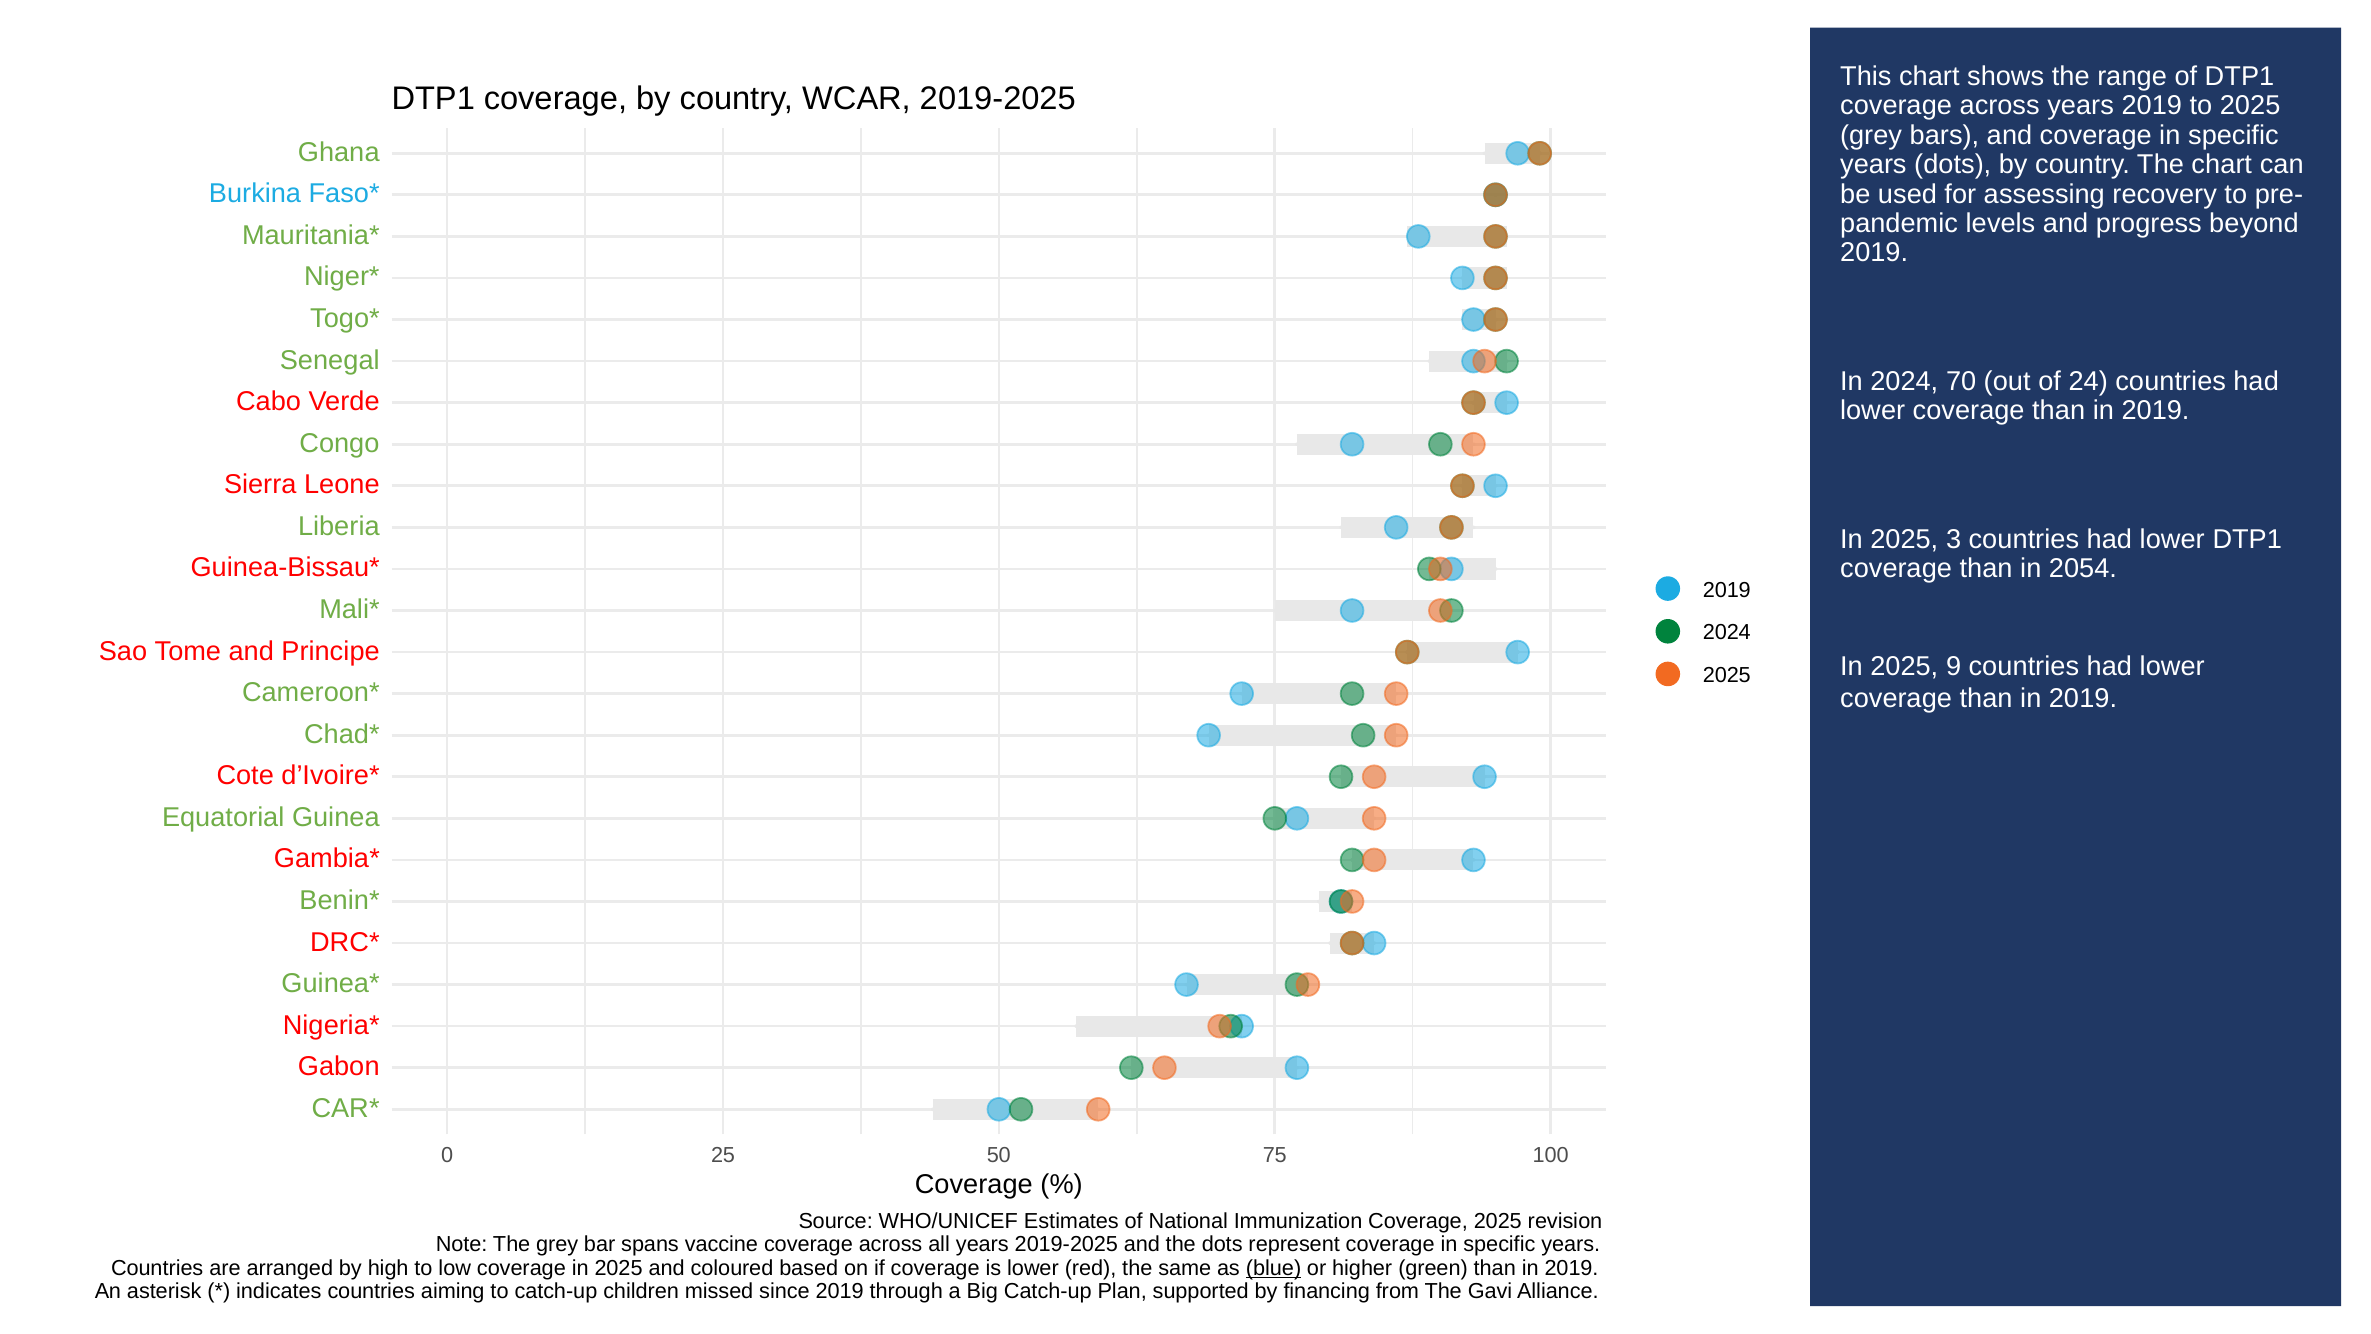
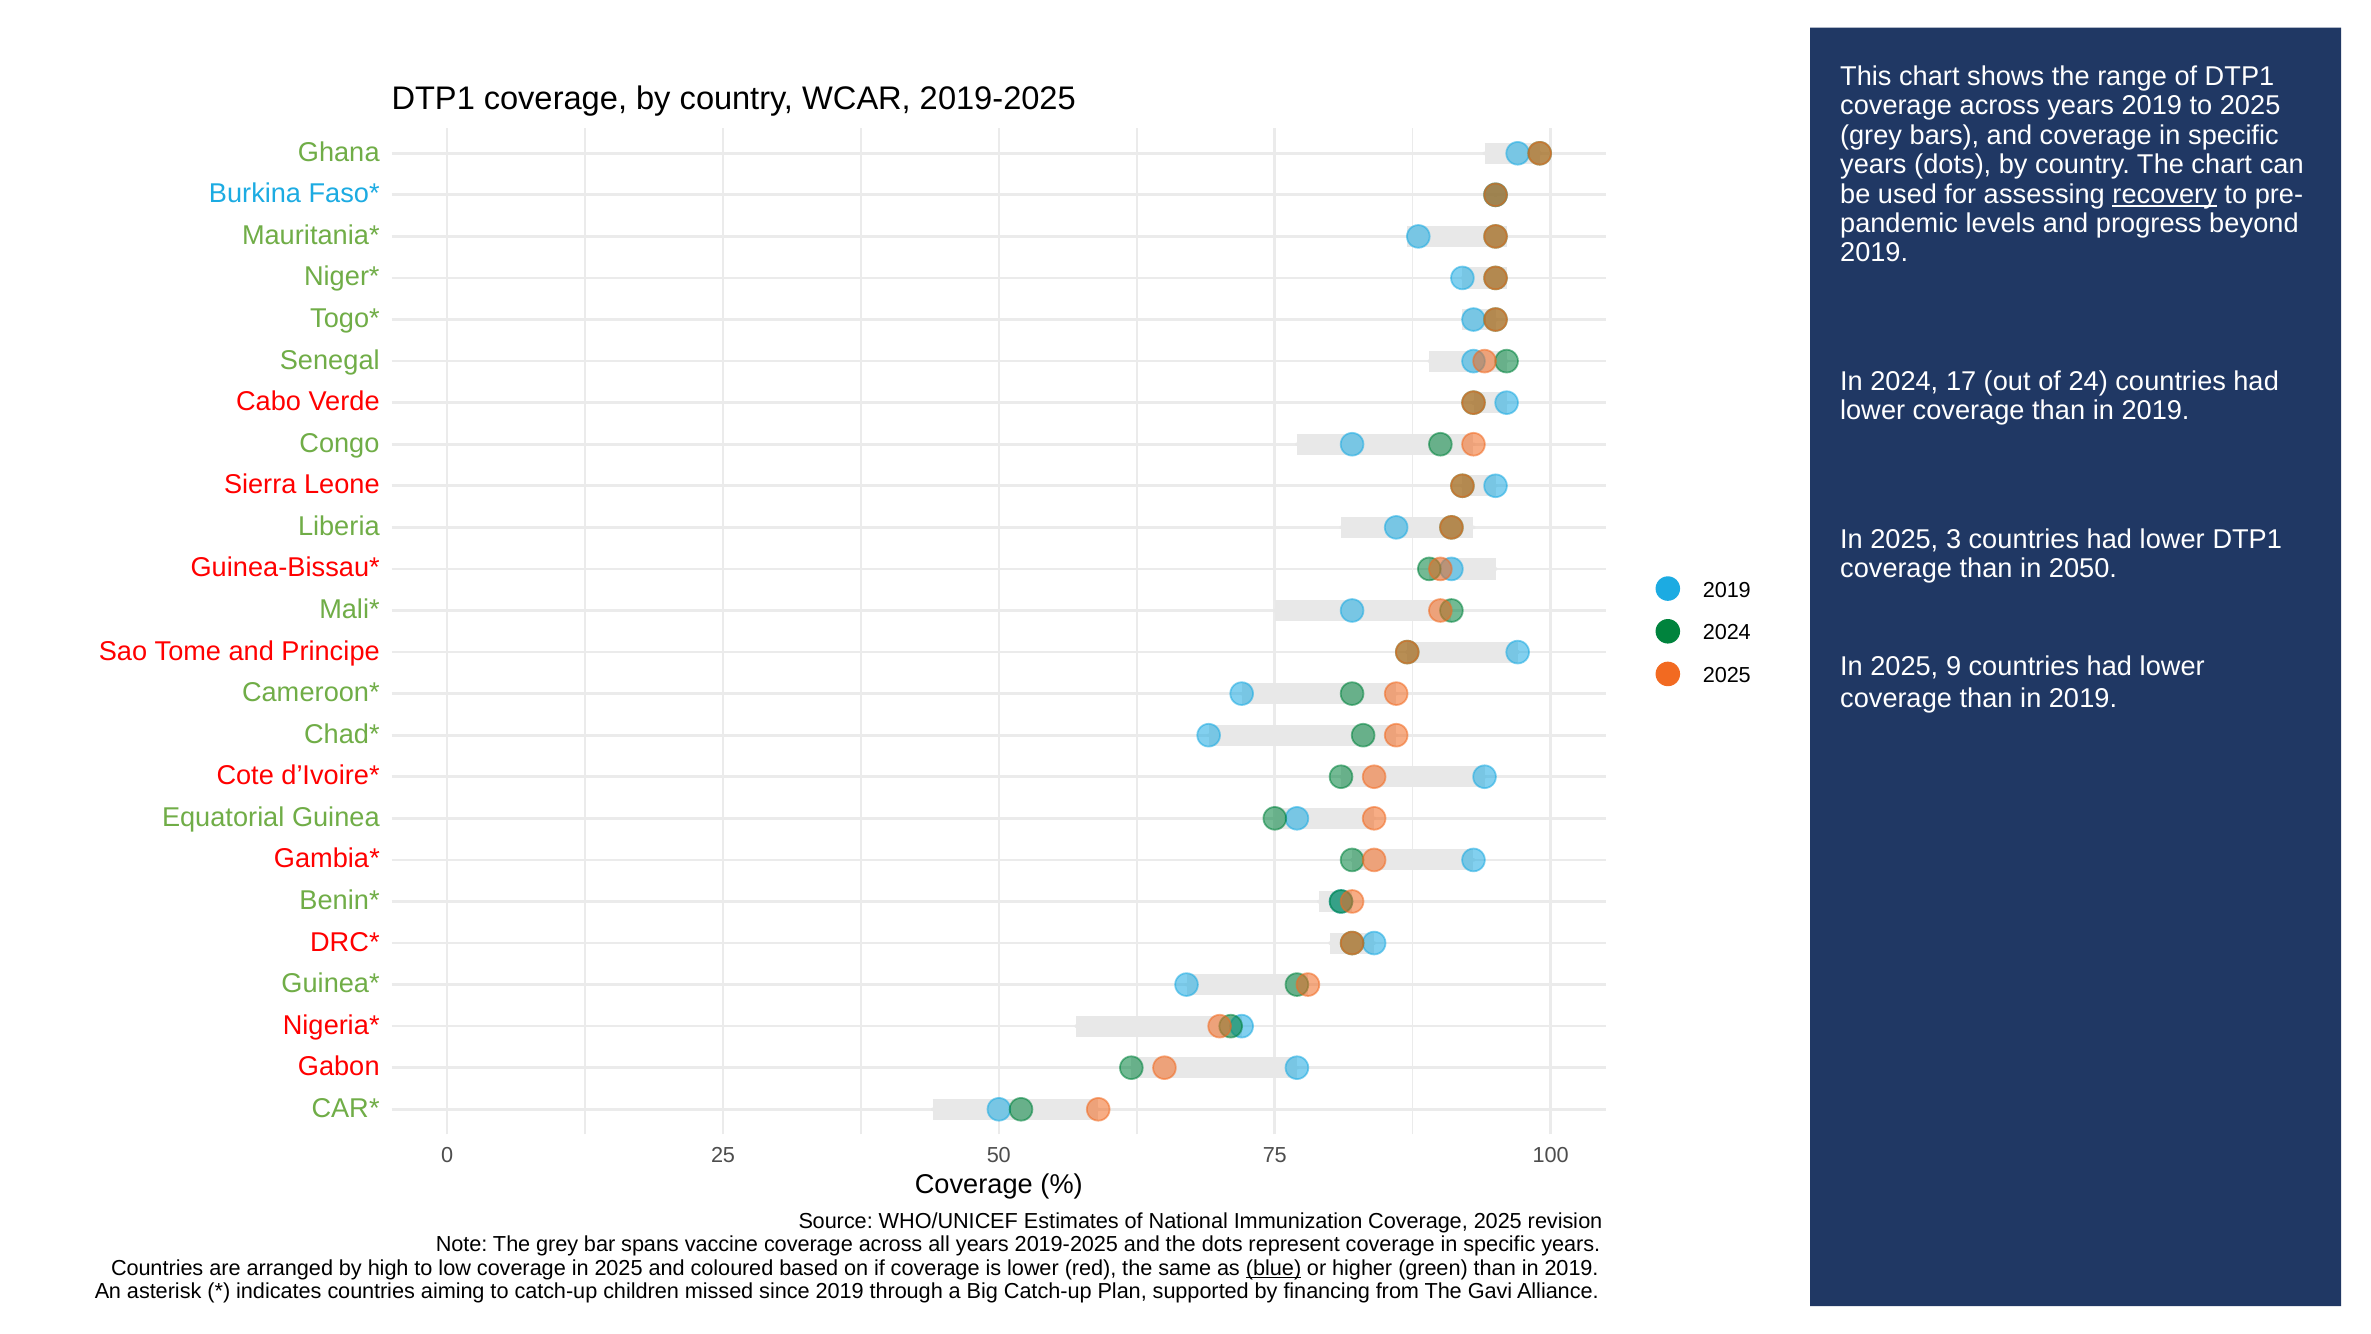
recovery underline: none -> present (2165, 194)
70: 70 -> 17 (1961, 381)
2054: 2054 -> 2050 (2083, 569)
